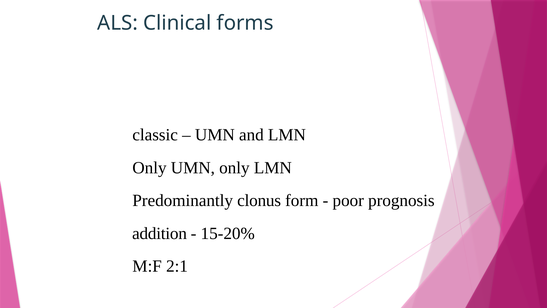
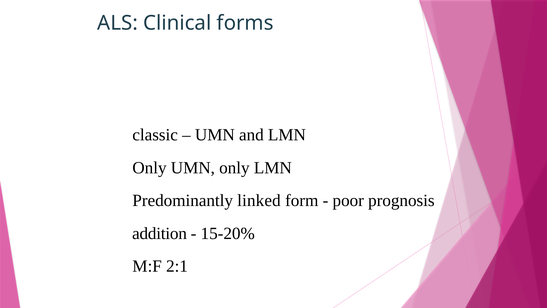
clonus: clonus -> linked (259, 200)
